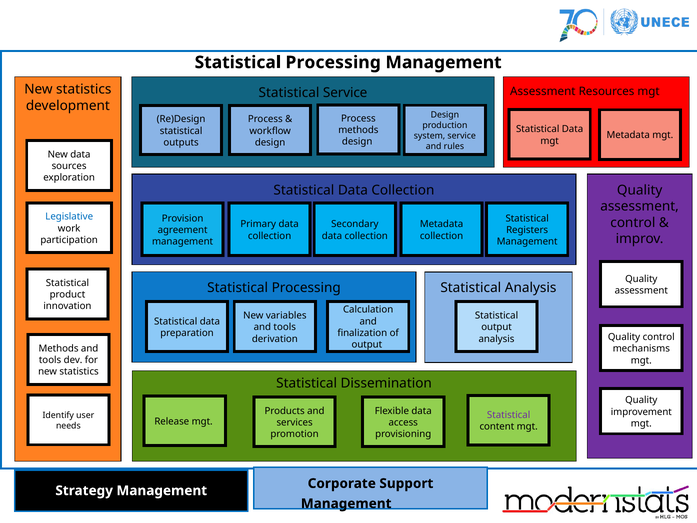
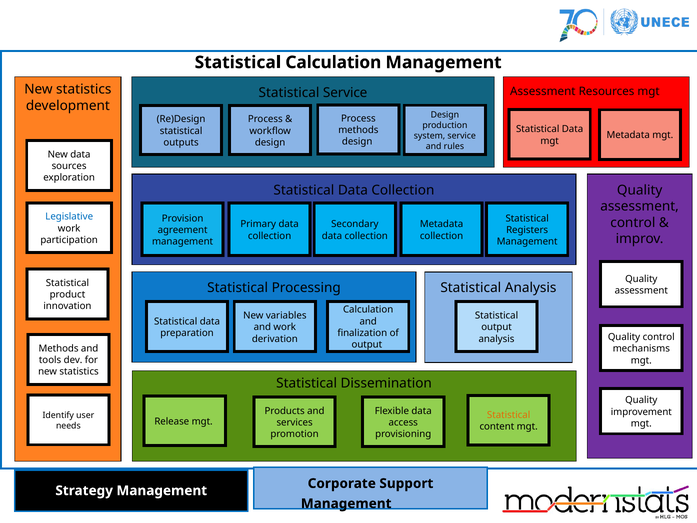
Processing: Processing -> Calculation (333, 62)
tools: tools -> work (285, 327)
Statistical colour: purple -> orange (509, 415)
